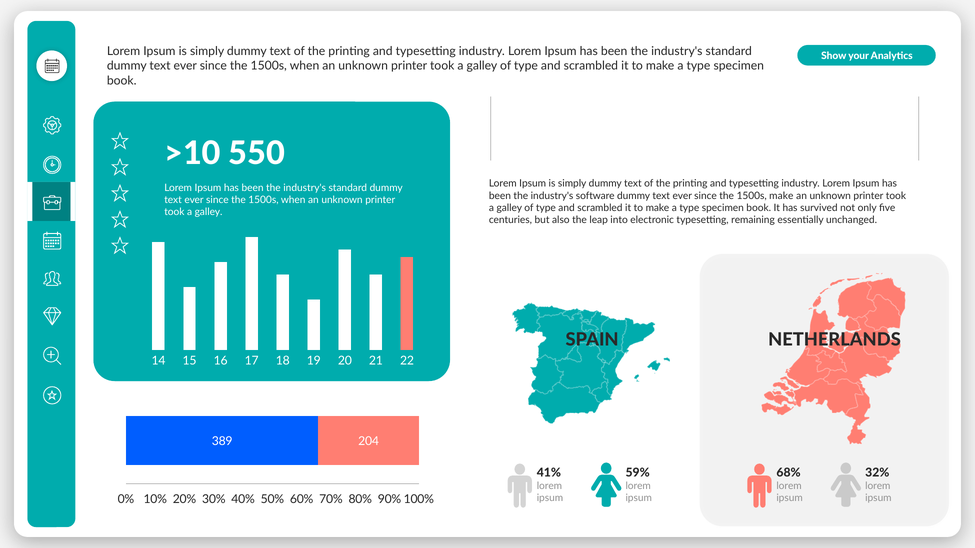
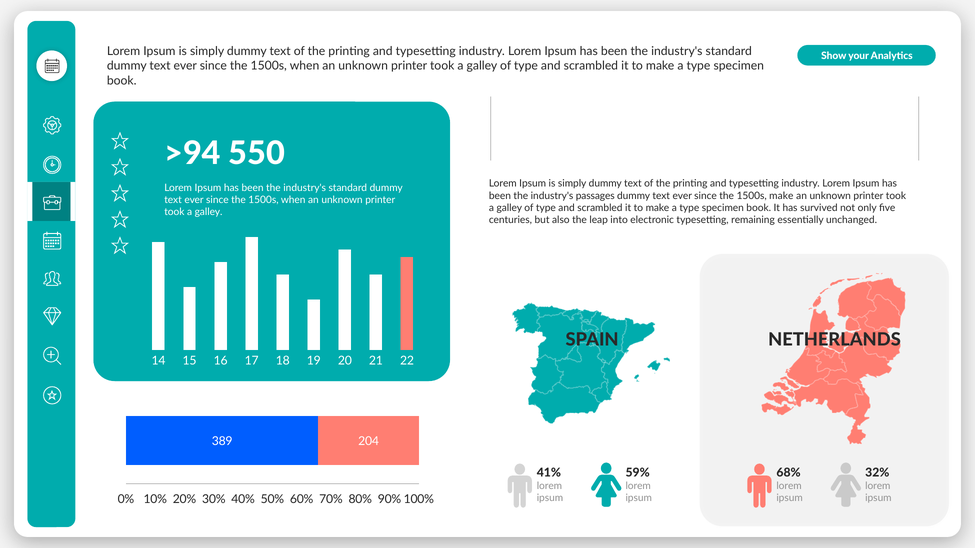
>10: >10 -> >94 (193, 154)
software: software -> passages (595, 196)
